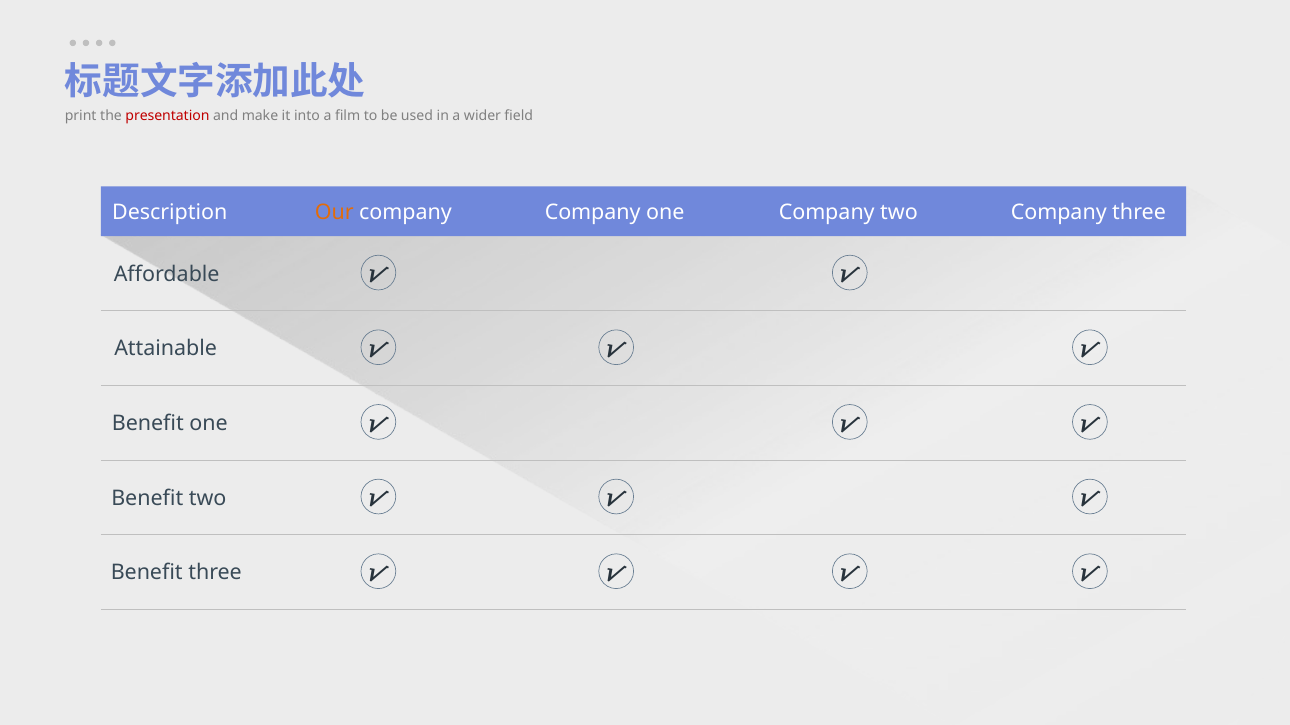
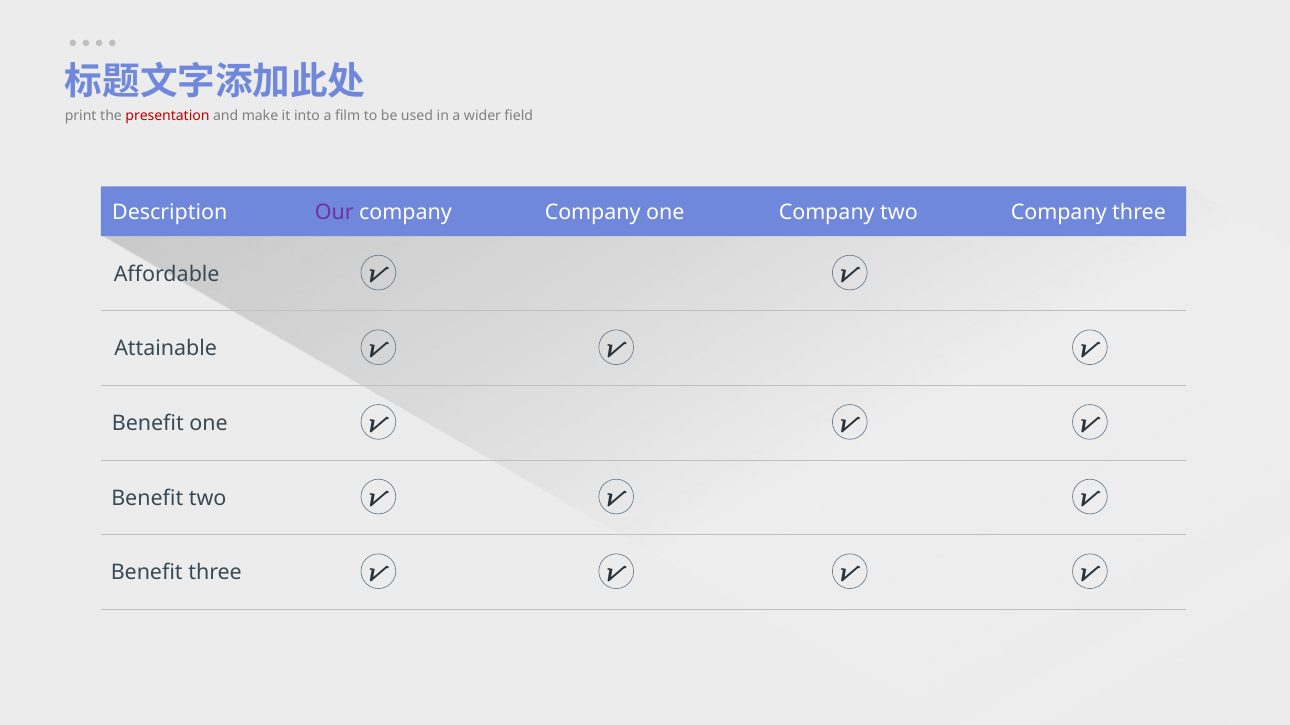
Our colour: orange -> purple (334, 212)
